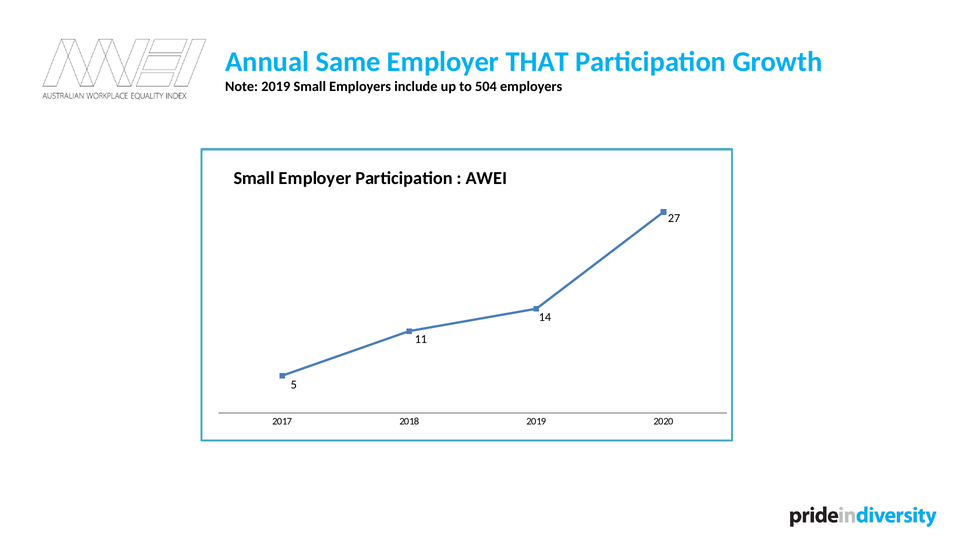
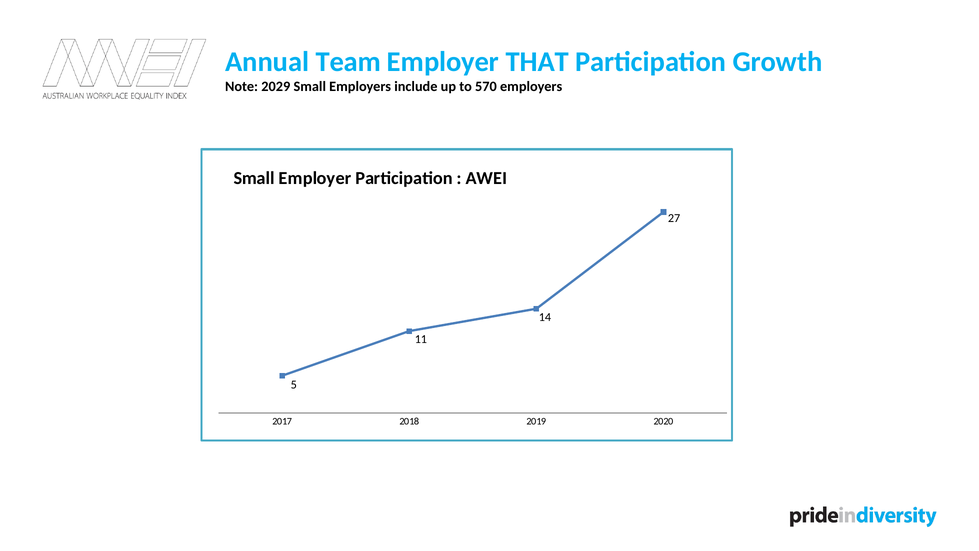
Same: Same -> Team (348, 62)
Note 2019: 2019 -> 2029 (276, 86)
504: 504 -> 570 (486, 86)
